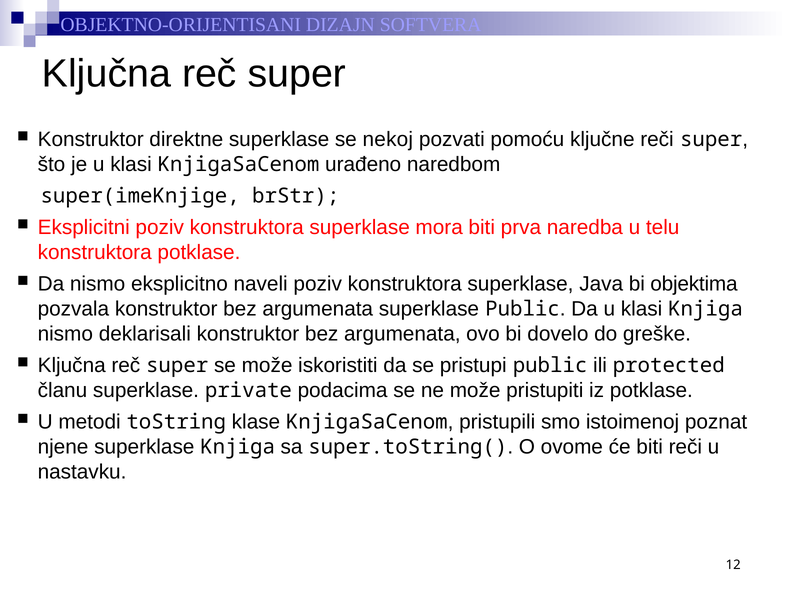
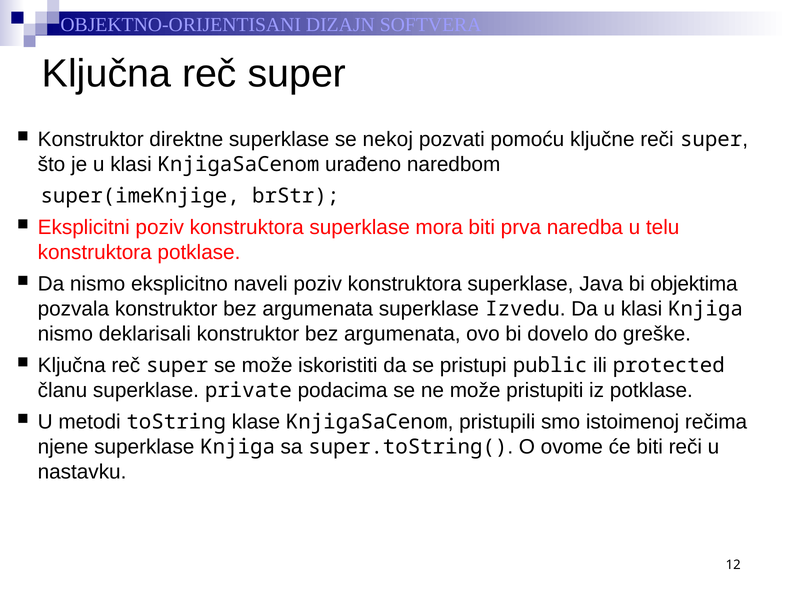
superklase Public: Public -> Izvedu (523, 309)
poznat: poznat -> rečima (716, 422)
